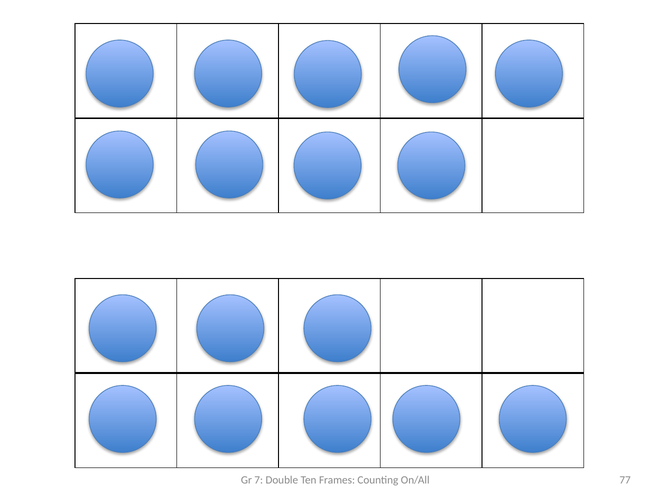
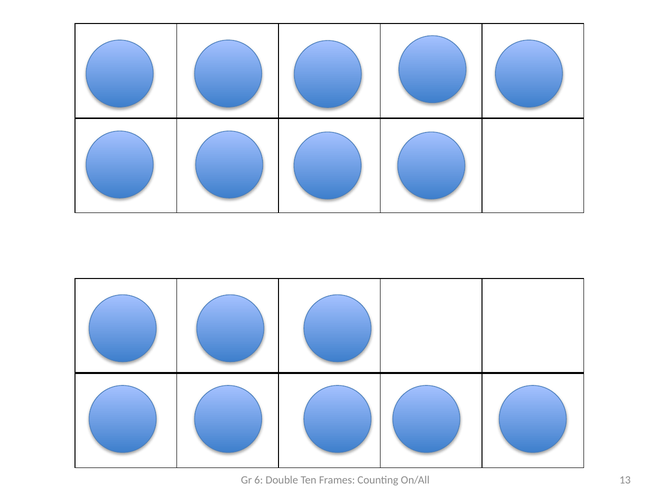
7: 7 -> 6 (259, 480)
77: 77 -> 13 (625, 480)
